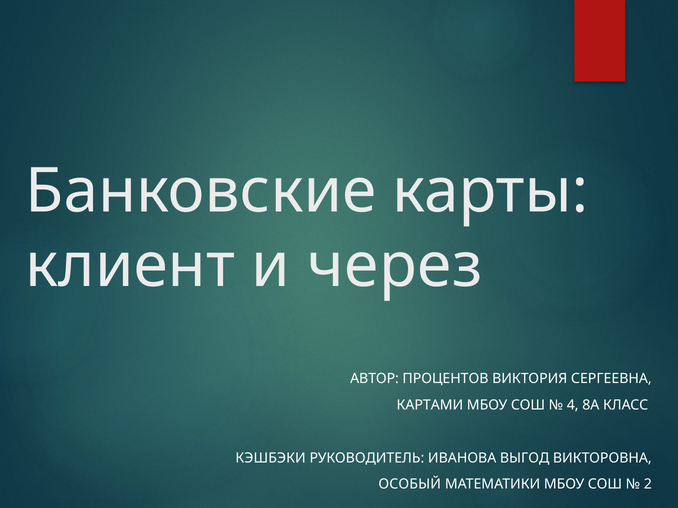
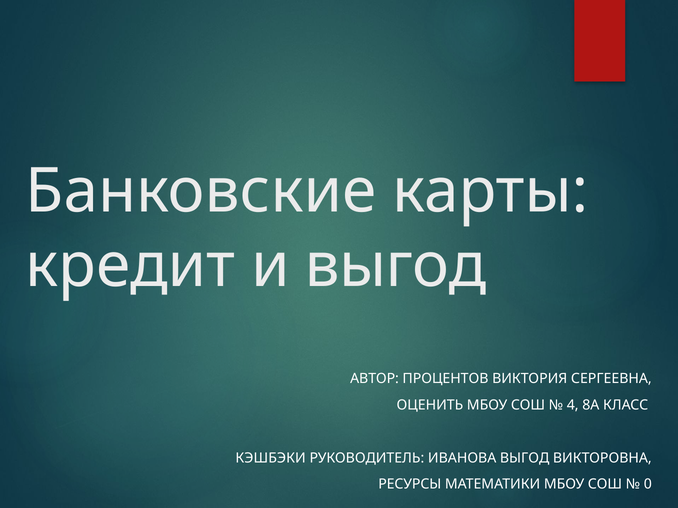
клиент: клиент -> кредит (130, 266)
и через: через -> выгод (395, 266)
КАРТАМИ: КАРТАМИ -> ОЦЕНИТЬ (430, 406)
ОСОБЫЙ: ОСОБЫЙ -> РЕСУРСЫ (410, 485)
2: 2 -> 0 (648, 485)
